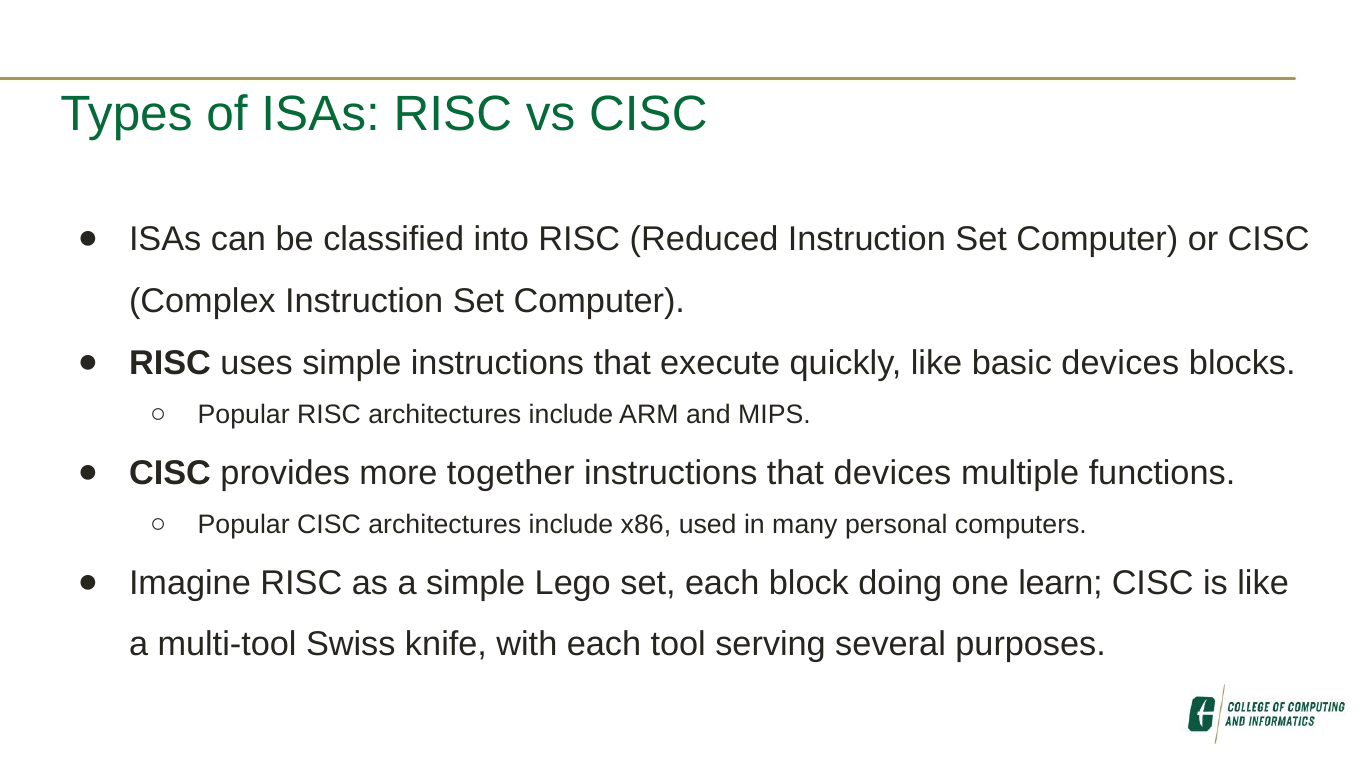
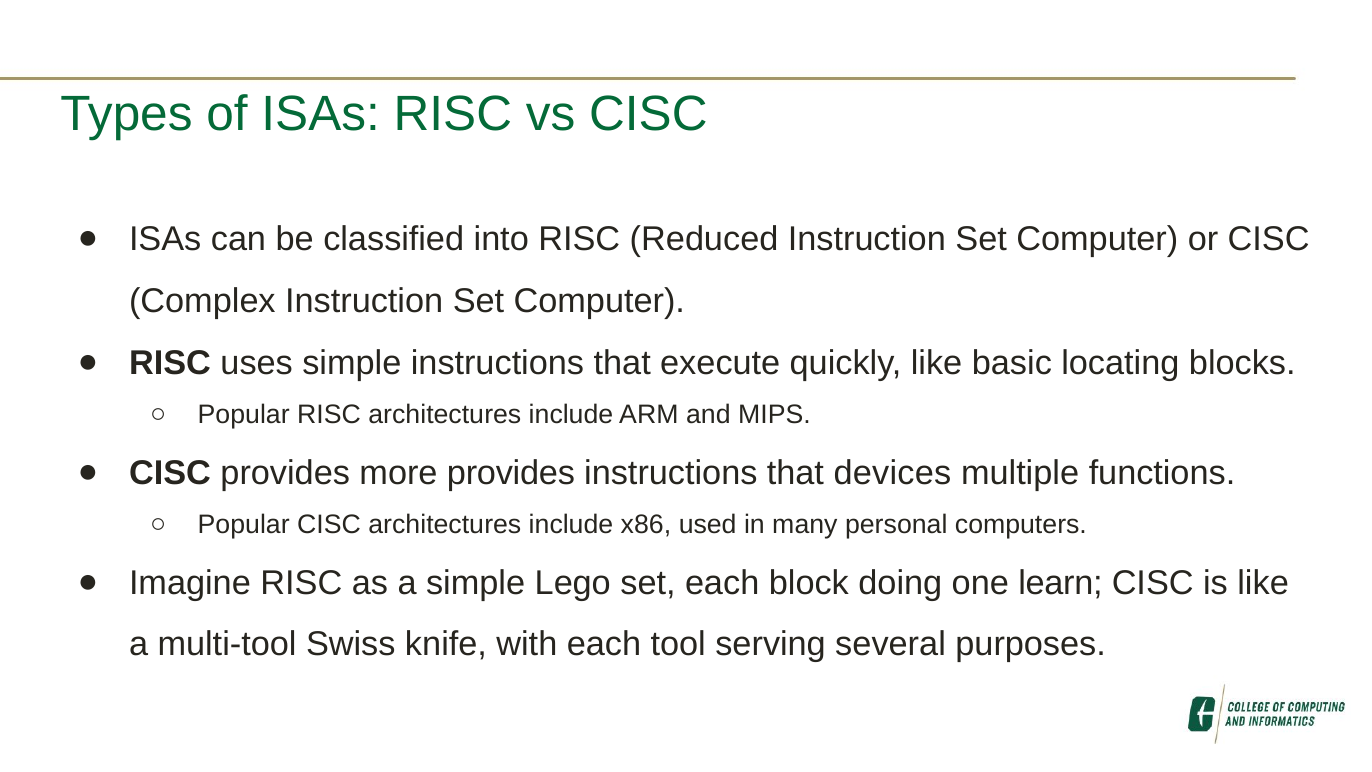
basic devices: devices -> locating (1120, 363)
more together: together -> provides (511, 473)
